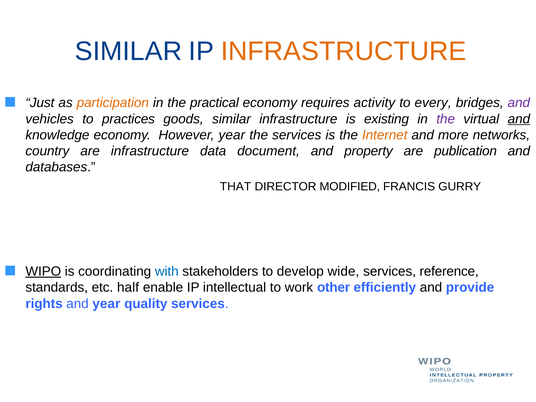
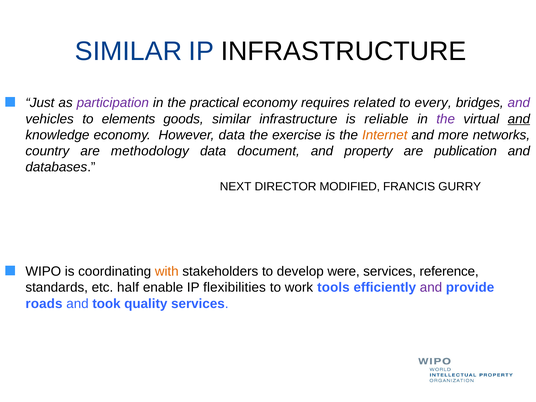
INFRASTRUCTURE colour: orange -> black (344, 51)
participation colour: orange -> purple (113, 103)
activity: activity -> related (374, 103)
practices: practices -> elements (129, 119)
existing: existing -> reliable (386, 119)
However year: year -> data (232, 135)
the services: services -> exercise (297, 135)
are infrastructure: infrastructure -> methodology (150, 151)
THAT: THAT -> NEXT (236, 186)
WIPO underline: present -> none (43, 271)
with colour: blue -> orange (167, 271)
wide: wide -> were (344, 271)
intellectual: intellectual -> flexibilities (235, 288)
other: other -> tools (333, 288)
and colour: black -> purple (431, 288)
rights: rights -> roads (44, 304)
and year: year -> took (106, 304)
